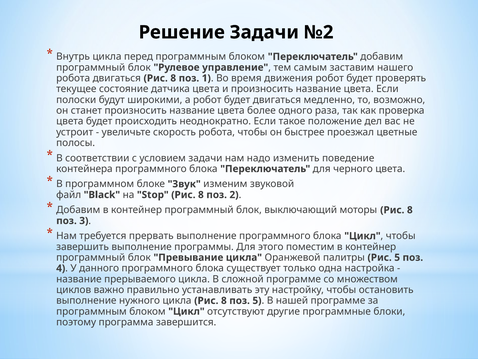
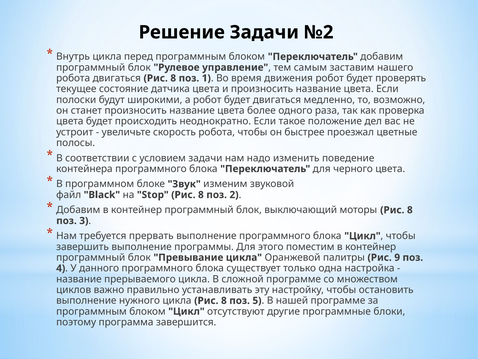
Рис 5: 5 -> 9 (397, 257)
